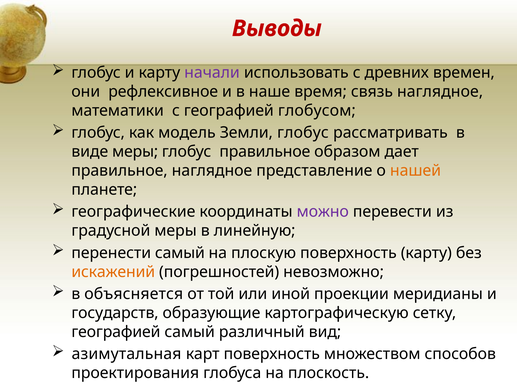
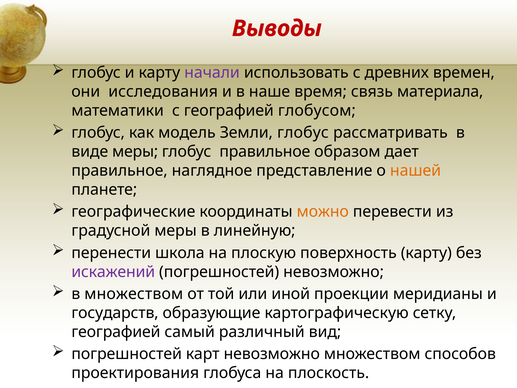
рефлексивное: рефлексивное -> исследования (163, 92)
связь наглядное: наглядное -> материала (440, 92)
можно colour: purple -> orange (323, 212)
перенести самый: самый -> школа (180, 253)
искажений colour: orange -> purple (113, 272)
в объясняется: объясняется -> множеством (134, 294)
азимутальная: азимутальная -> погрешностей (127, 354)
карт поверхность: поверхность -> невозможно (272, 354)
